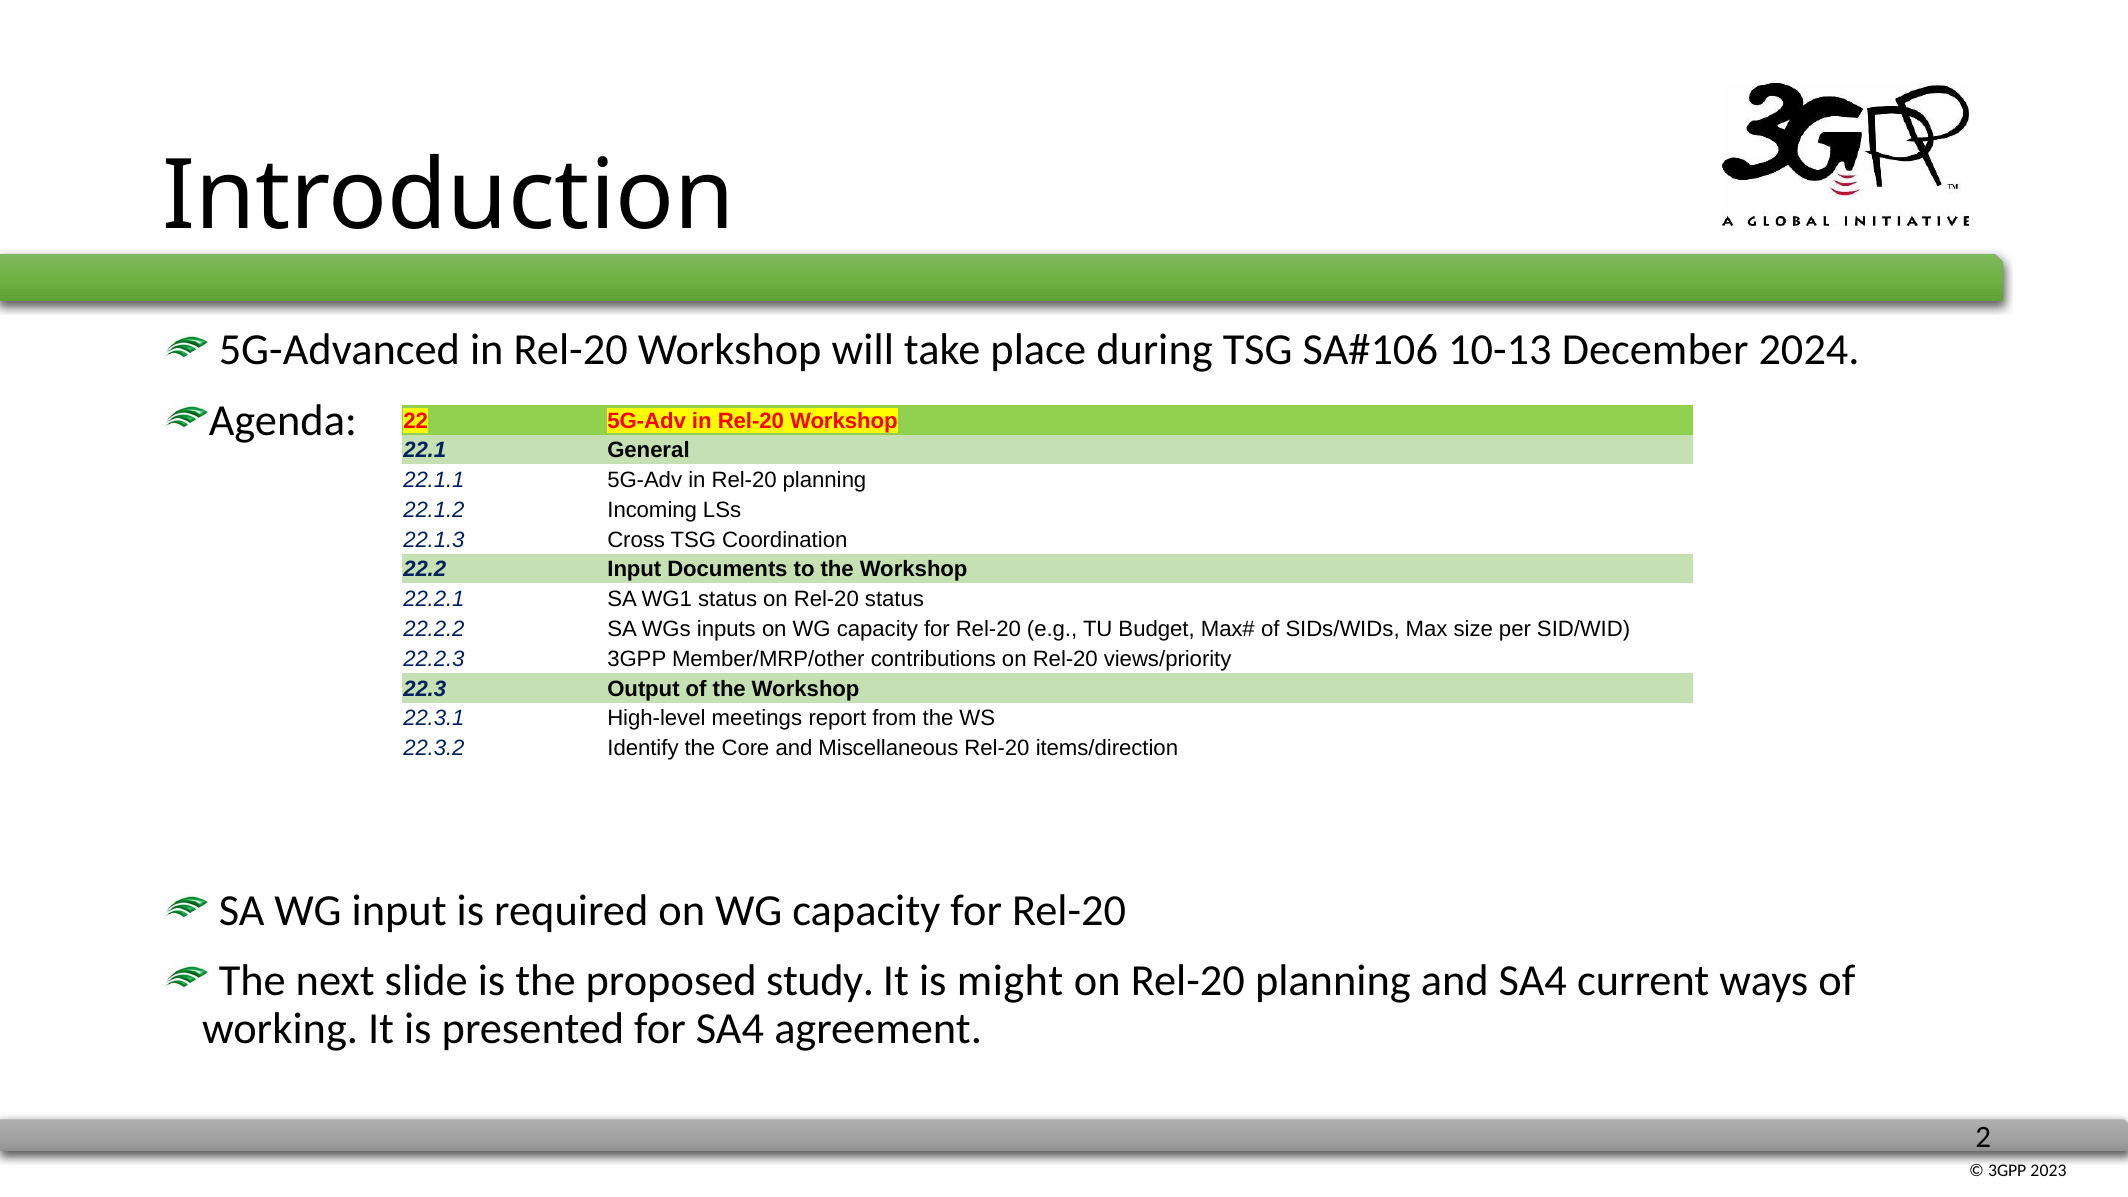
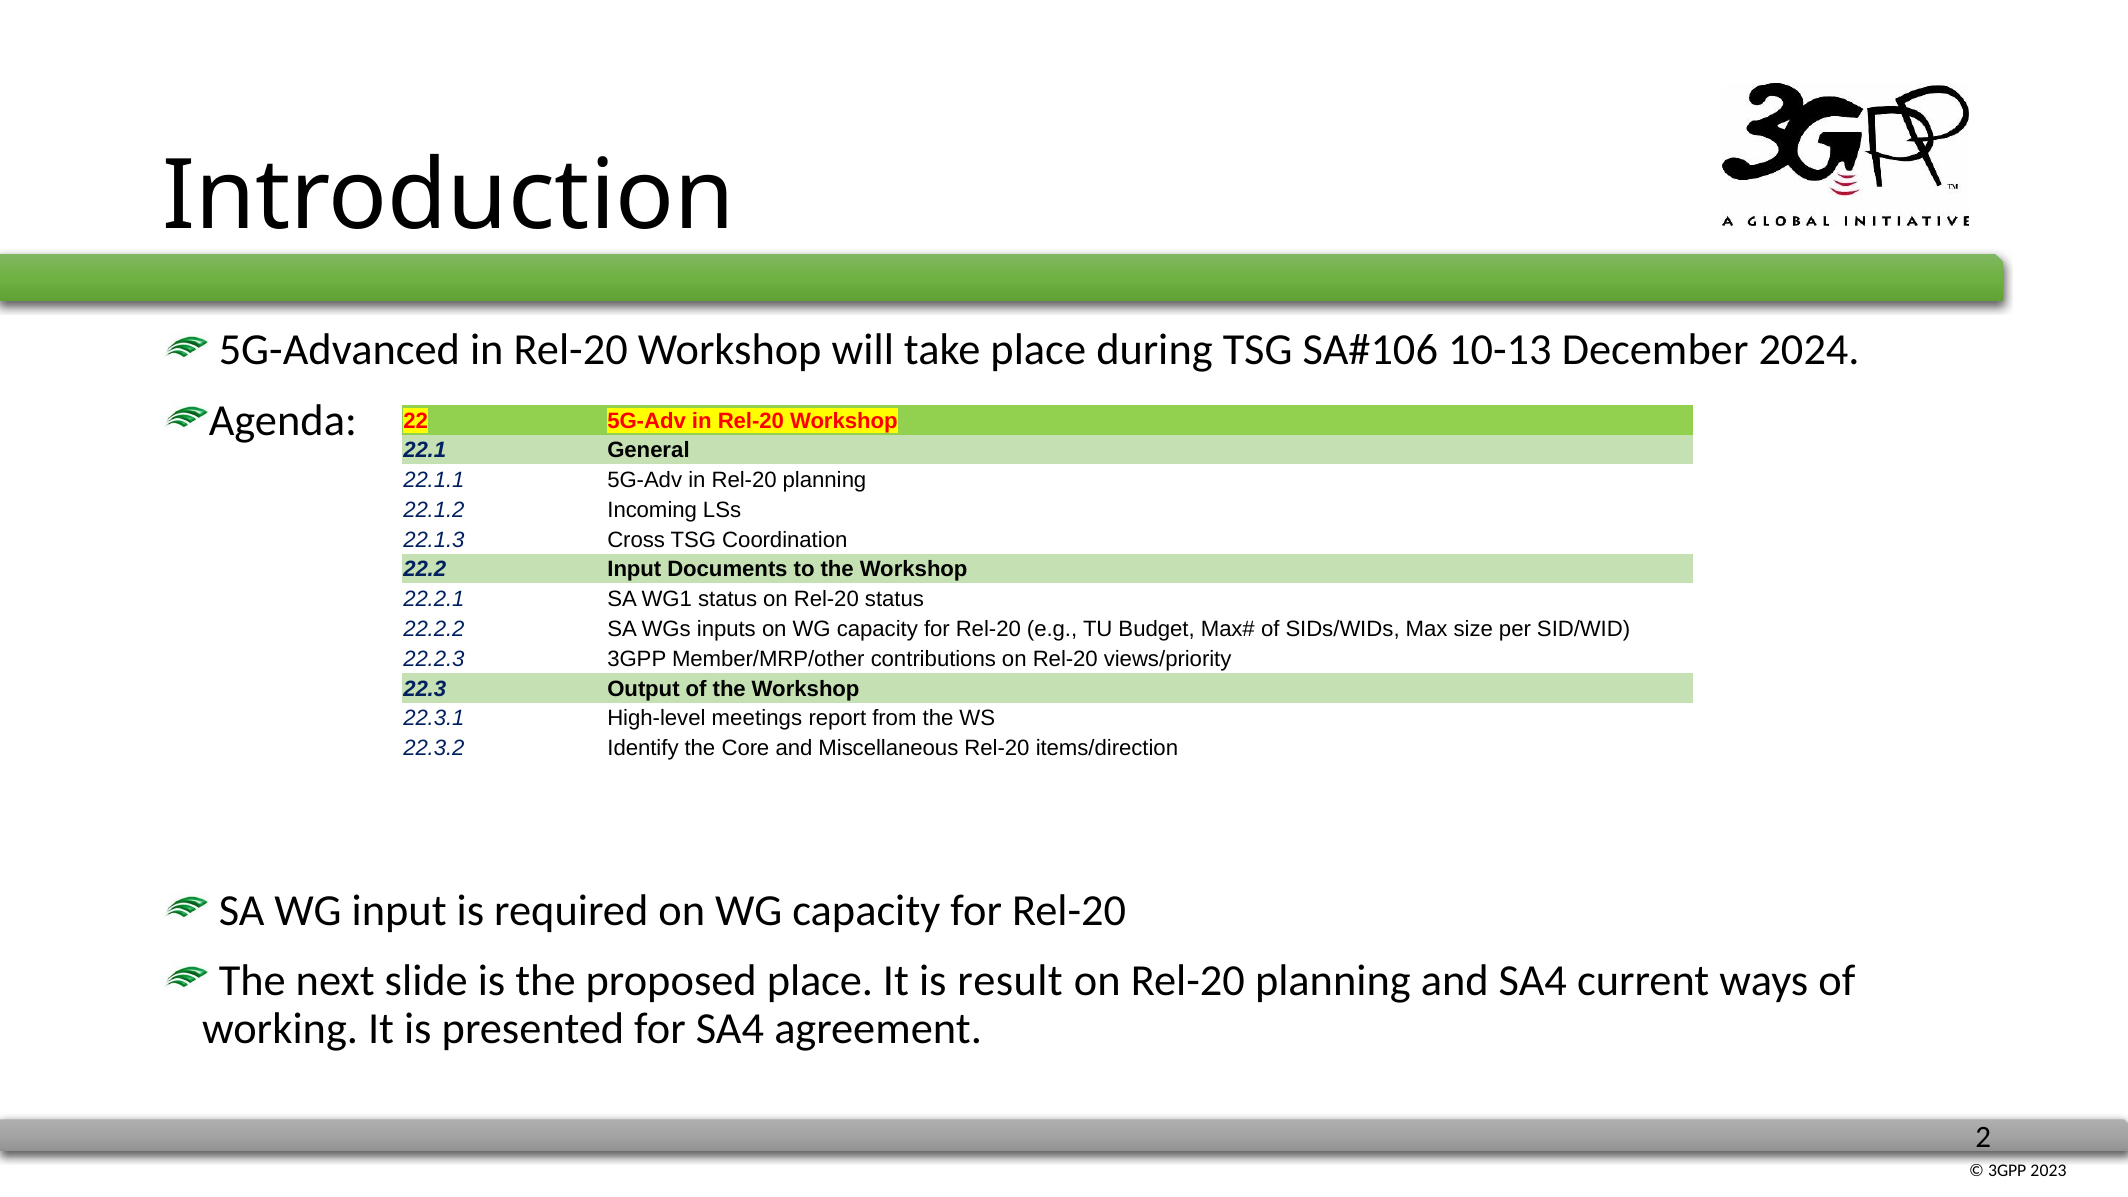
proposed study: study -> place (820, 981)
might: might -> result (1010, 981)
